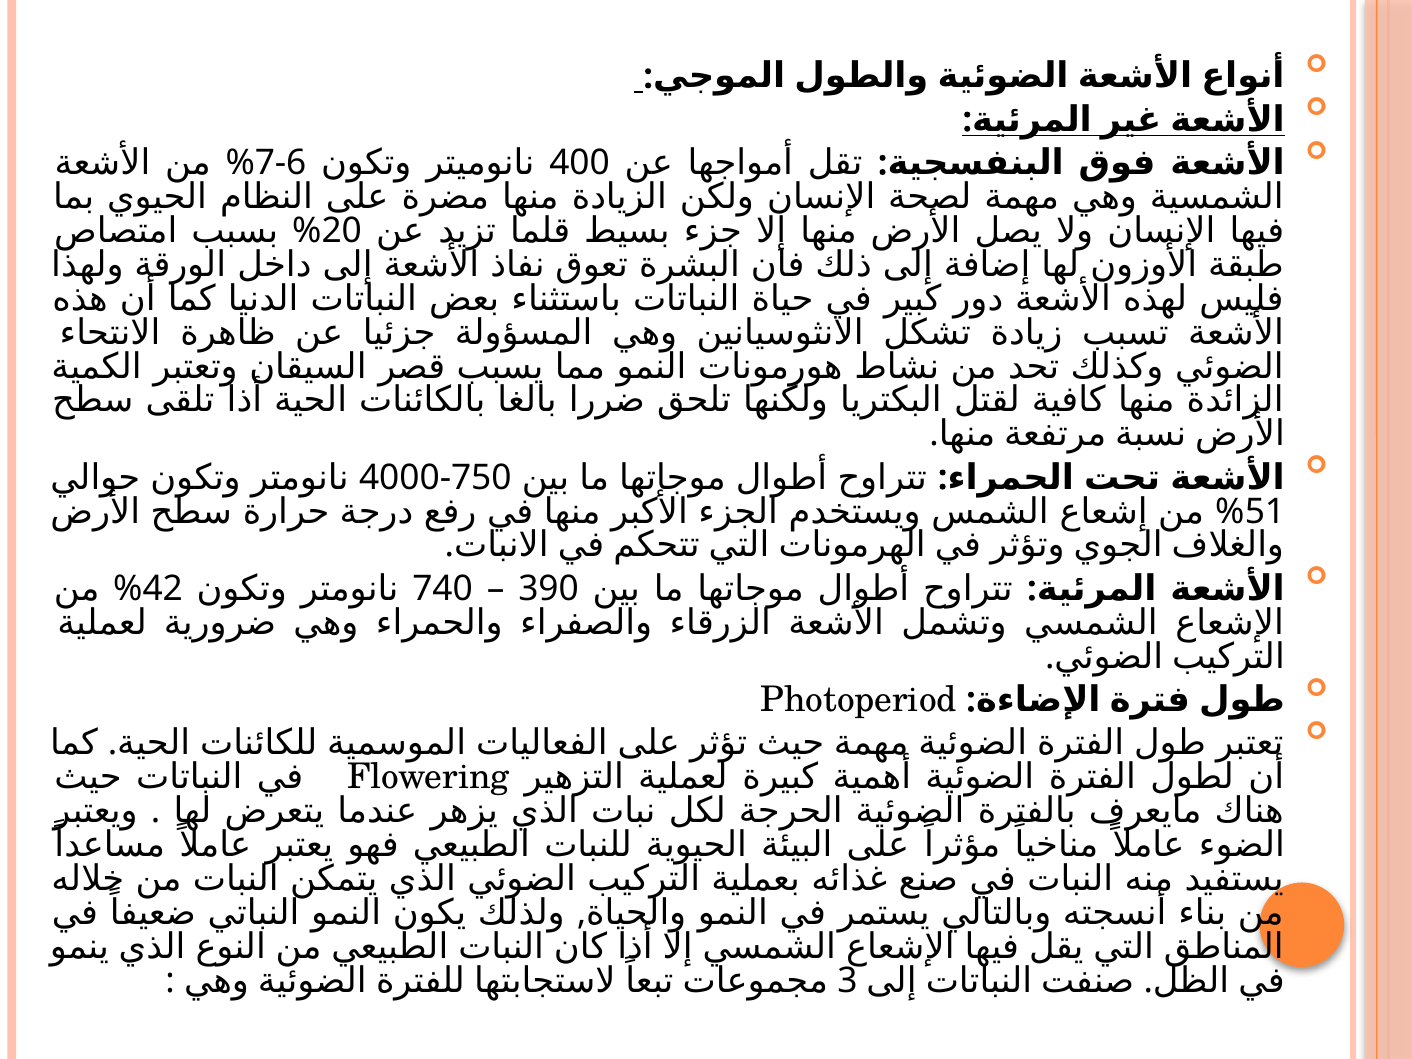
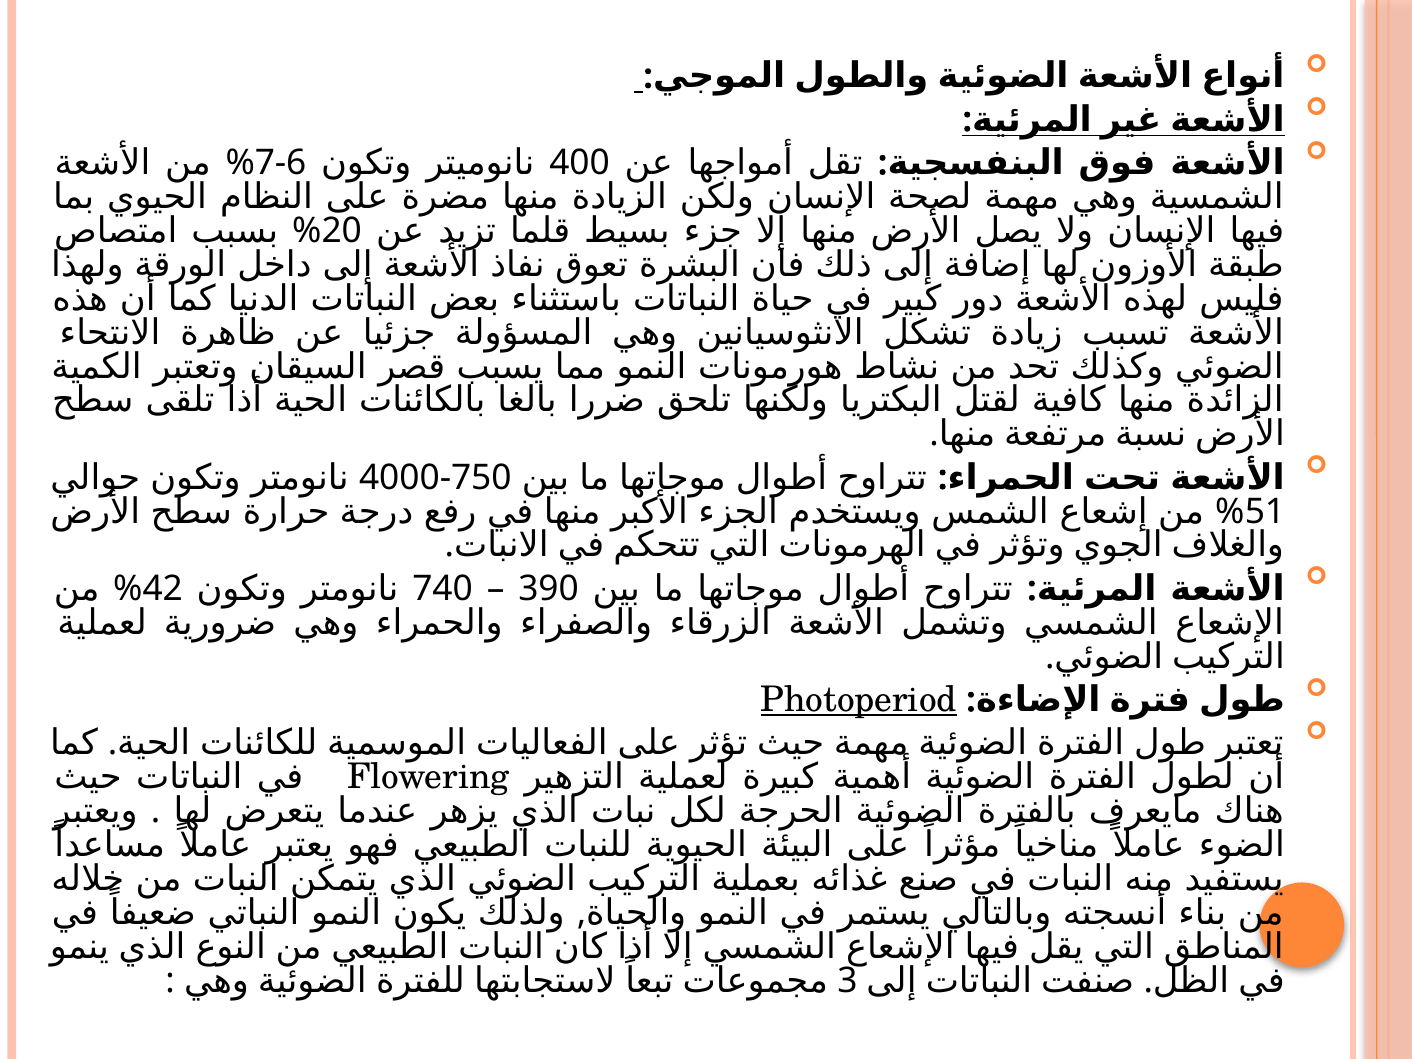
Photoperiod underline: none -> present (859, 700)
